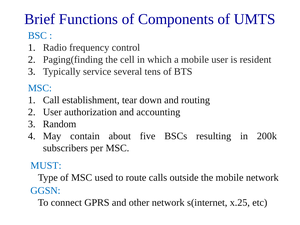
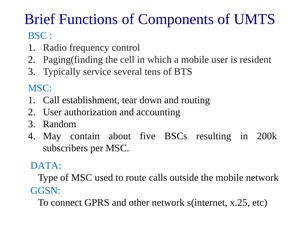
MUST: MUST -> DATA (46, 166)
